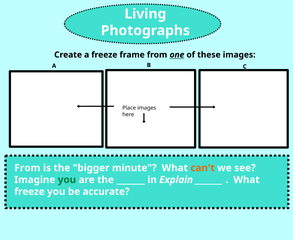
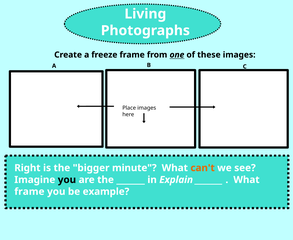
From: From -> Right (27, 168)
you colour: green -> black (67, 180)
freeze: freeze -> frame (29, 192)
accurate: accurate -> example (106, 192)
